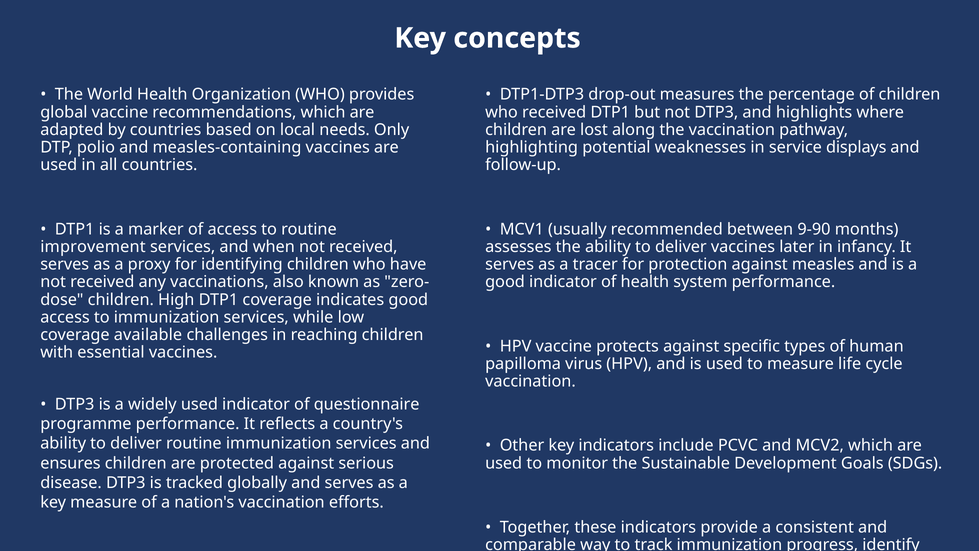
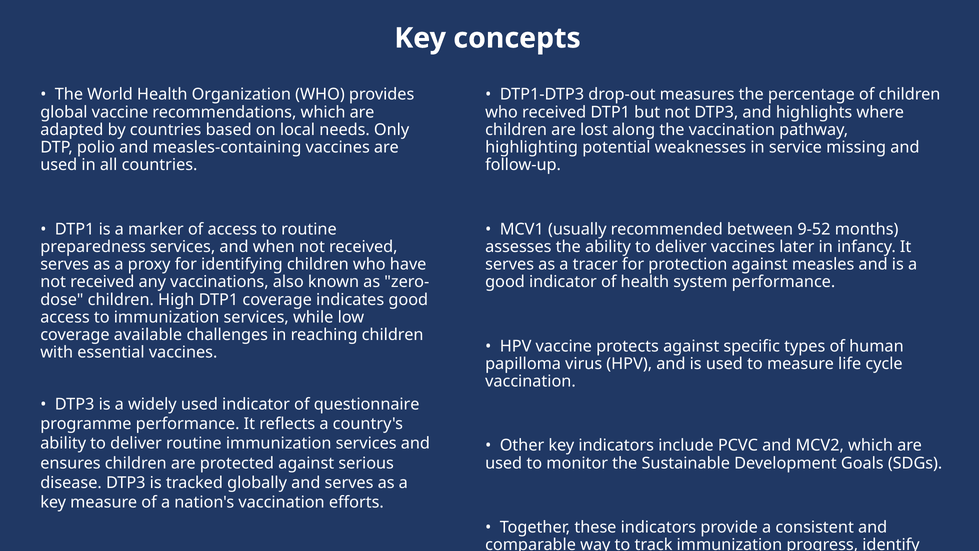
displays: displays -> missing (856, 147)
9-90: 9-90 -> 9-52 (814, 229)
improvement: improvement -> preparedness (93, 247)
